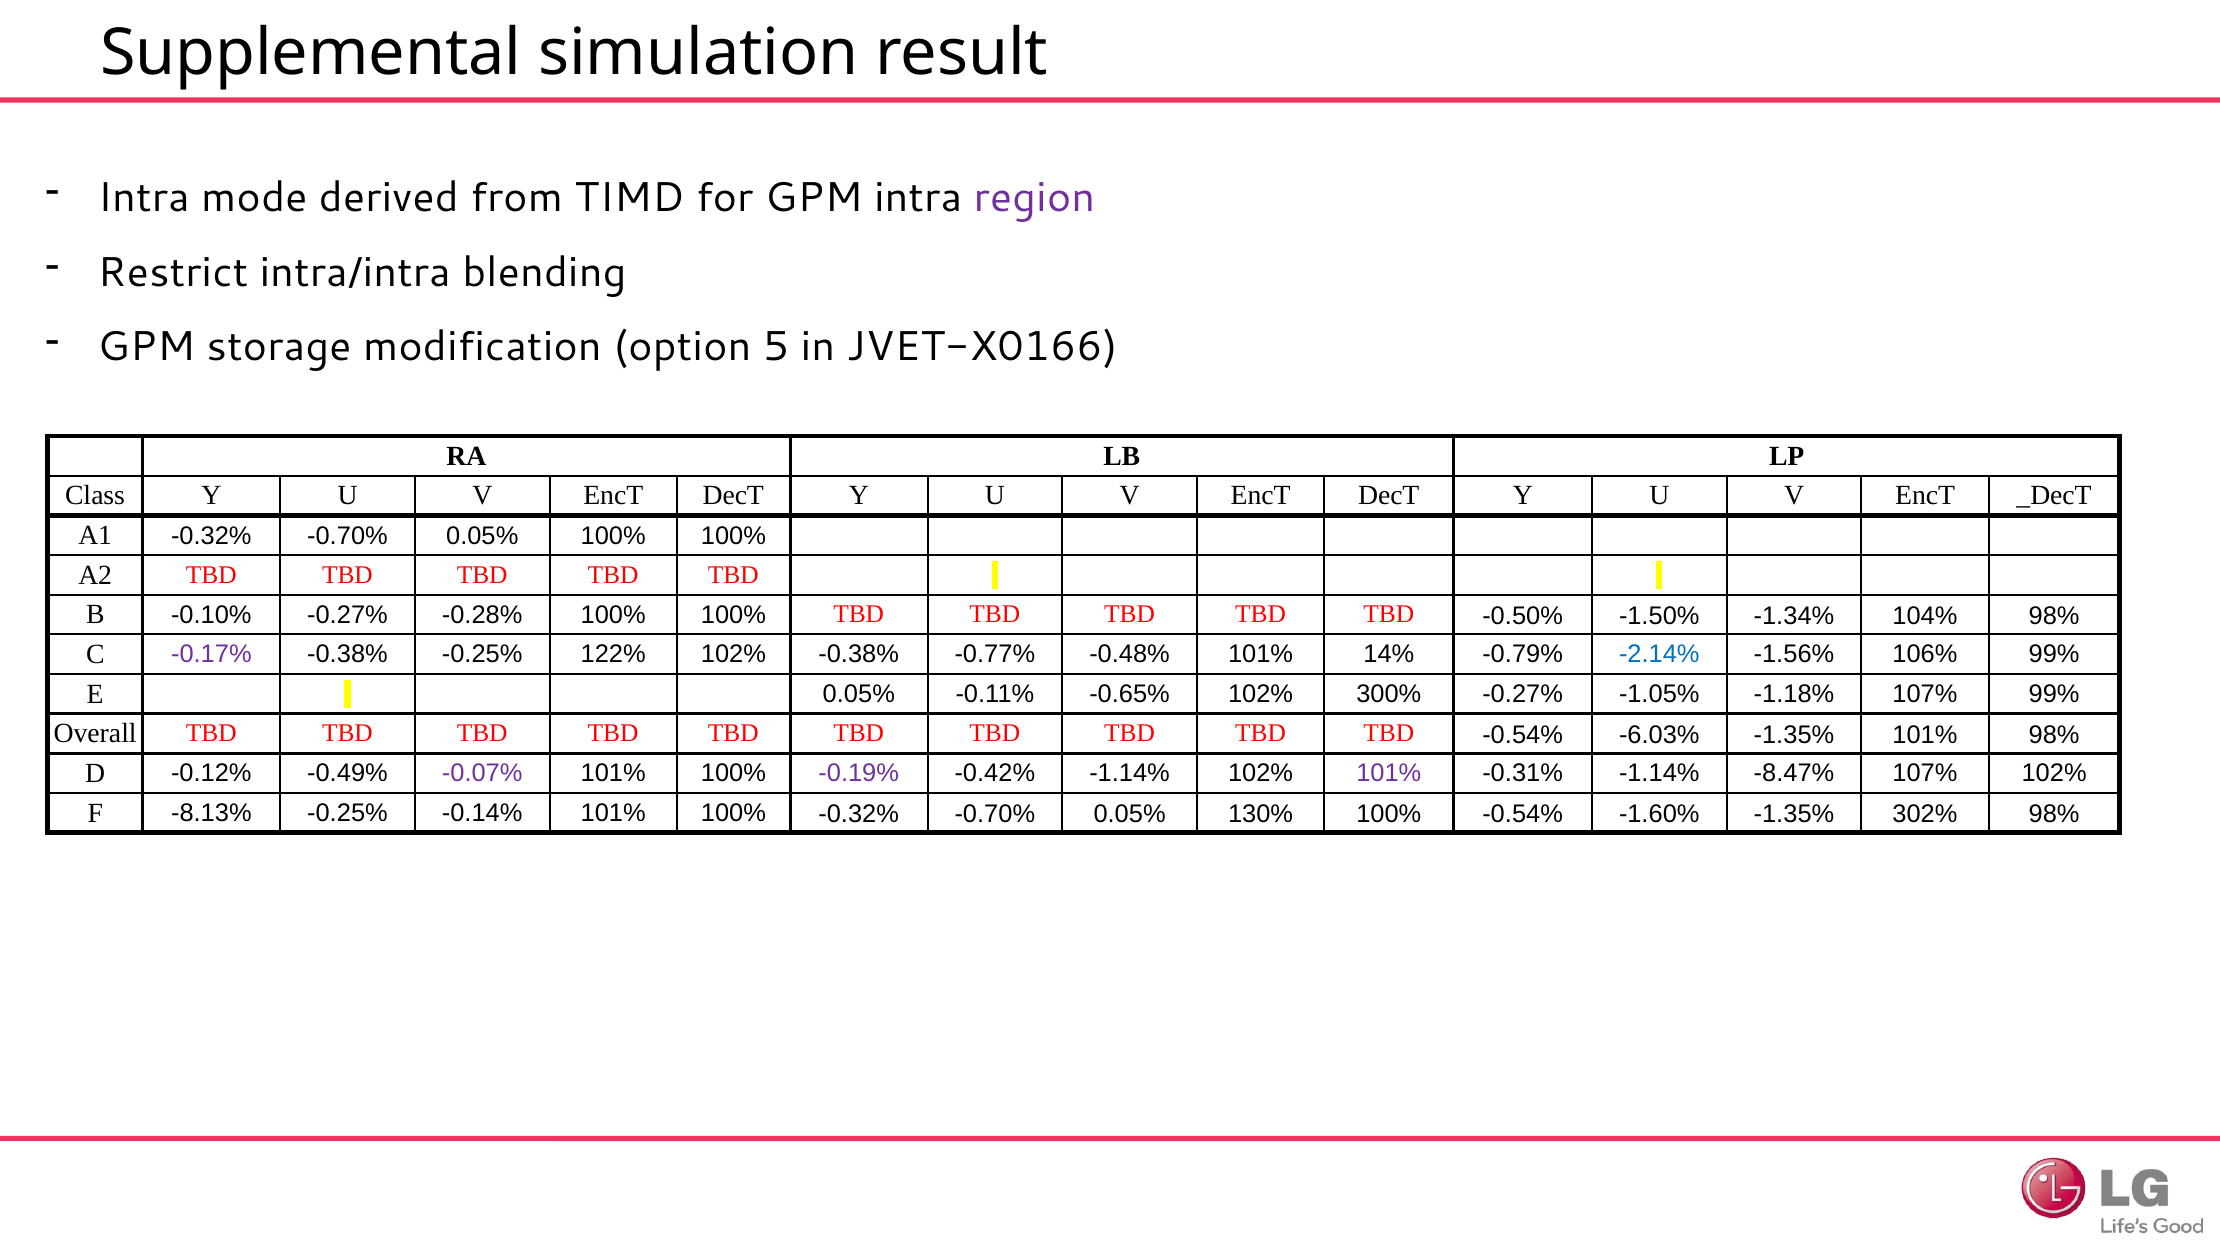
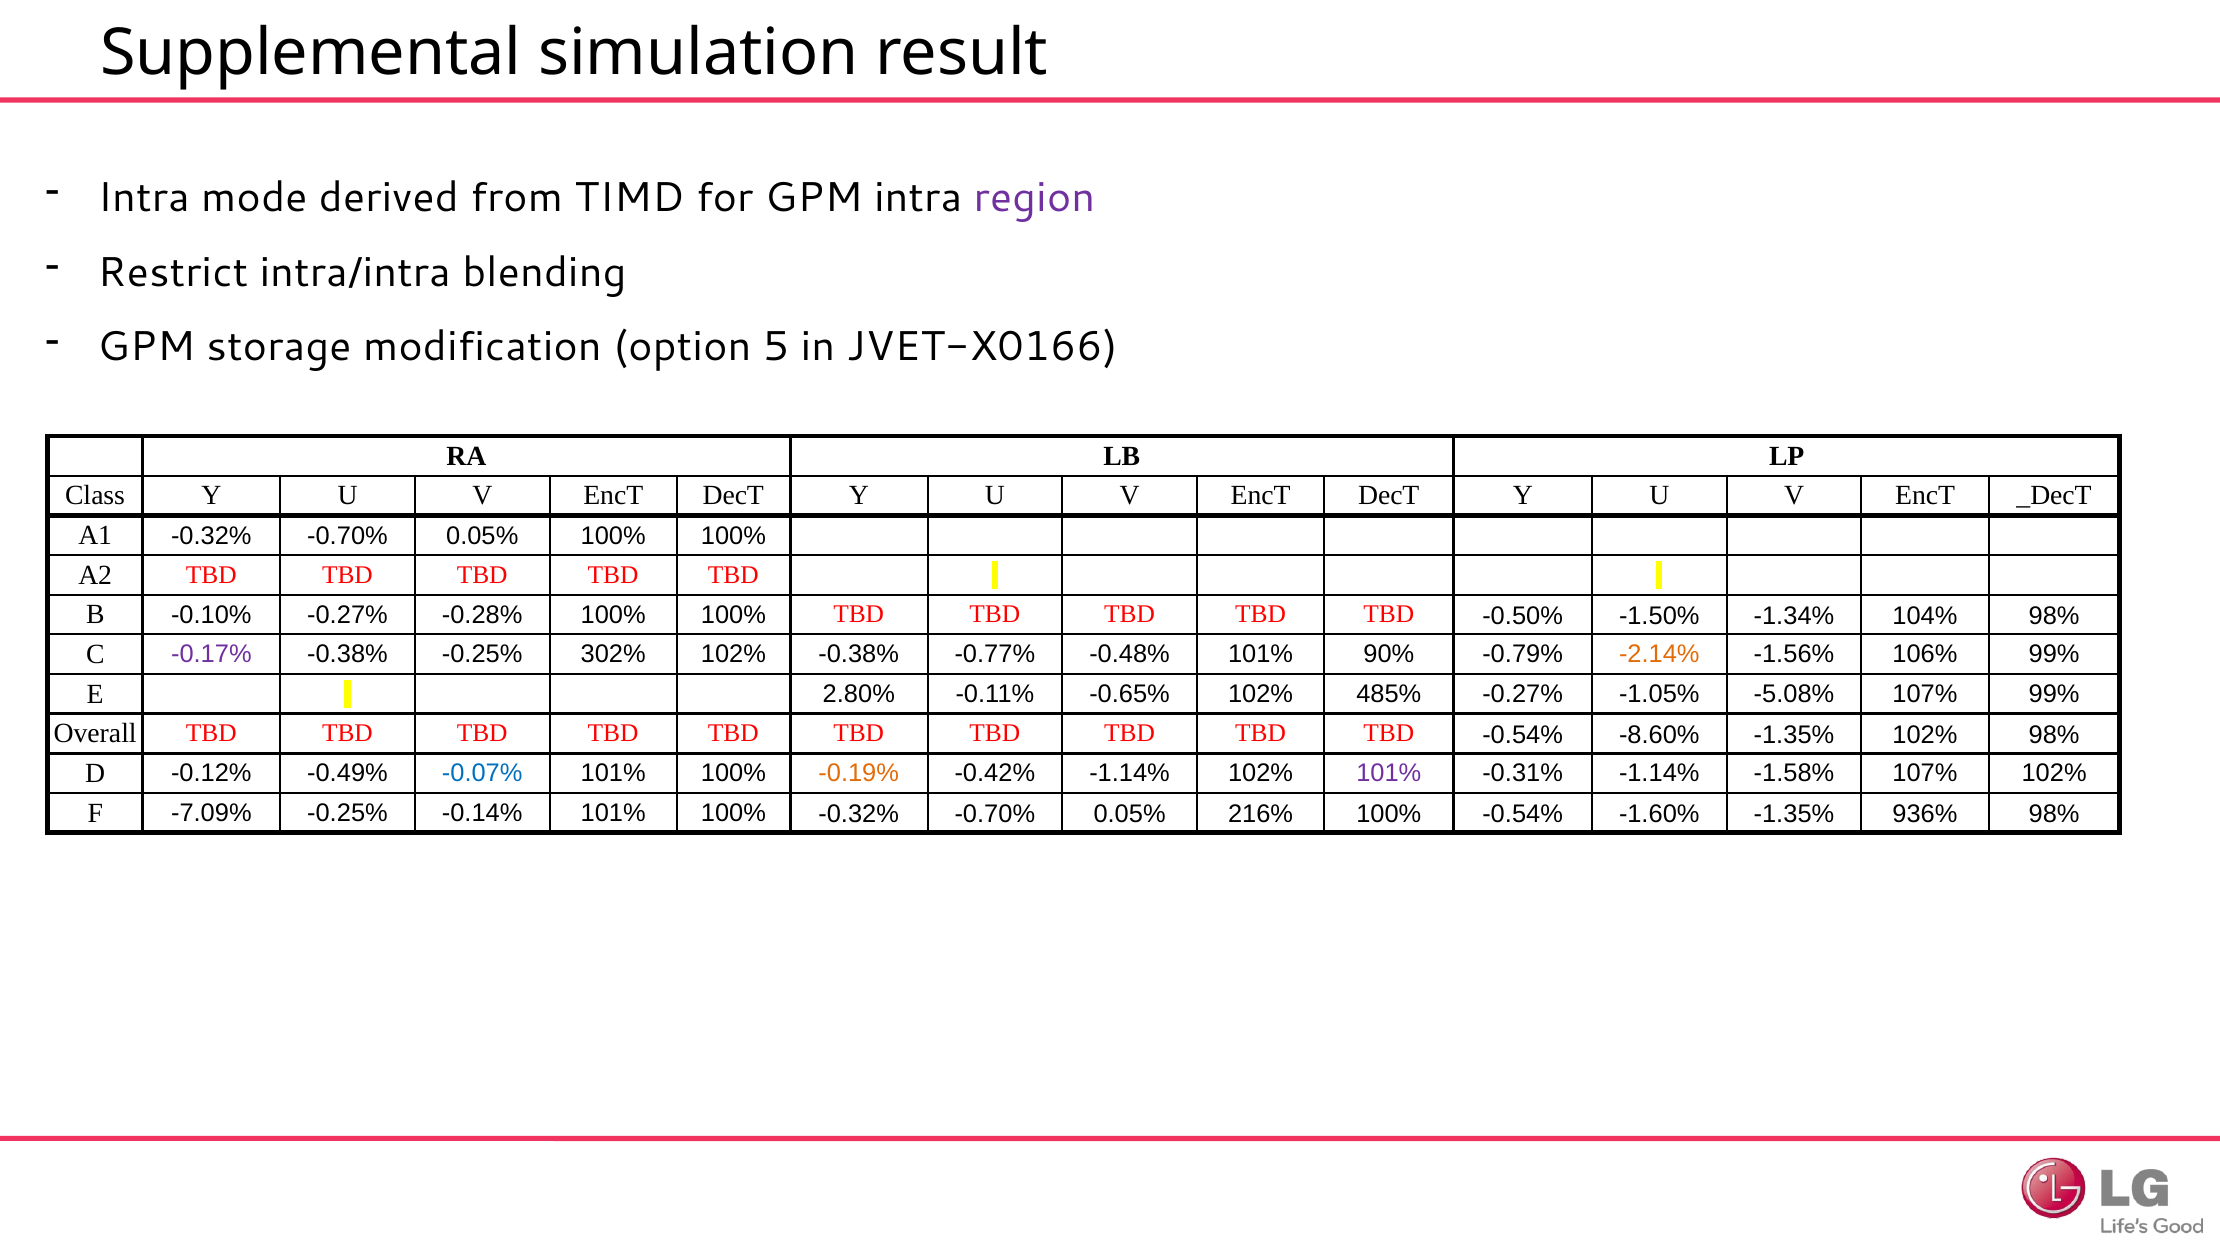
122%: 122% -> 302% (613, 654)
14%: 14% -> 90% (1389, 654)
-2.14% colour: blue -> orange (1659, 654)
E 0.05%: 0.05% -> 2.80% (859, 694)
300%: 300% -> 485% (1389, 694)
-1.18%: -1.18% -> -5.08% (1794, 694)
-6.03%: -6.03% -> -8.60% (1659, 735)
-1.35% 101%: 101% -> 102% (1925, 735)
-0.07% colour: purple -> blue (482, 773)
-0.19% colour: purple -> orange (859, 773)
-8.47%: -8.47% -> -1.58% (1794, 773)
-8.13%: -8.13% -> -7.09% (211, 813)
130%: 130% -> 216% (1261, 814)
302%: 302% -> 936% (1925, 814)
